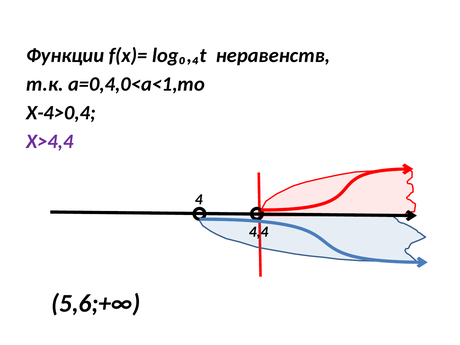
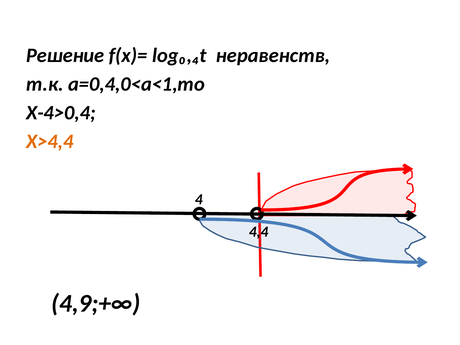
Функции: Функции -> Решение (65, 56)
Х>4,4 colour: purple -> orange (50, 141)
5,6;+∞: 5,6;+∞ -> 4,9;+∞ (96, 303)
